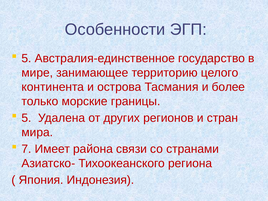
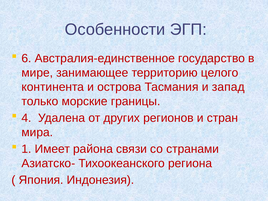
5: 5 -> 6 (27, 58)
более: более -> запад (228, 87)
5: 5 -> 4 (27, 118)
7: 7 -> 1 (27, 149)
